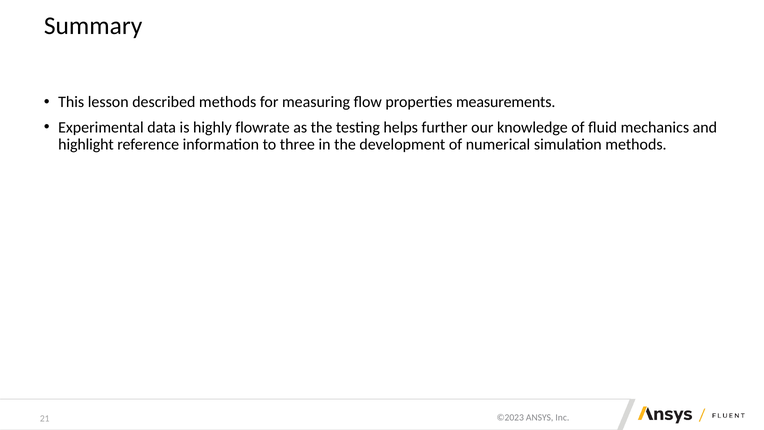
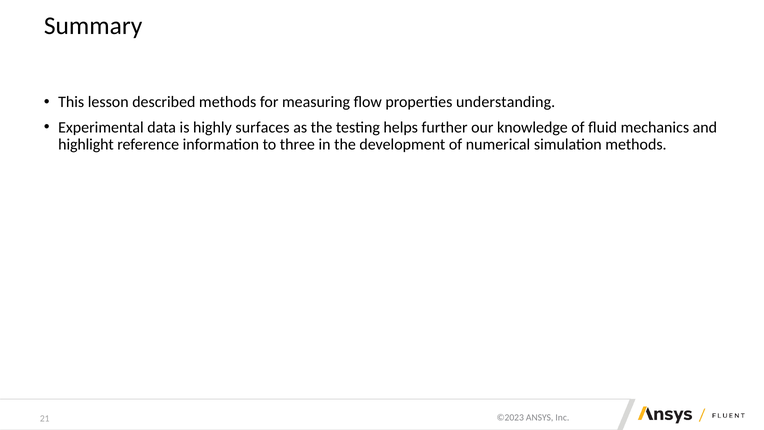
measurements: measurements -> understanding (506, 102)
flowrate: flowrate -> surfaces (262, 127)
